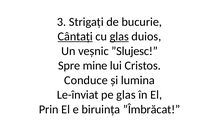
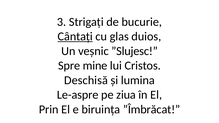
glas underline: present -> none (119, 37)
Conduce: Conduce -> Deschisă (86, 80)
Le-înviat: Le-înviat -> Le-aspre (78, 95)
pe glas: glas -> ziua (126, 95)
